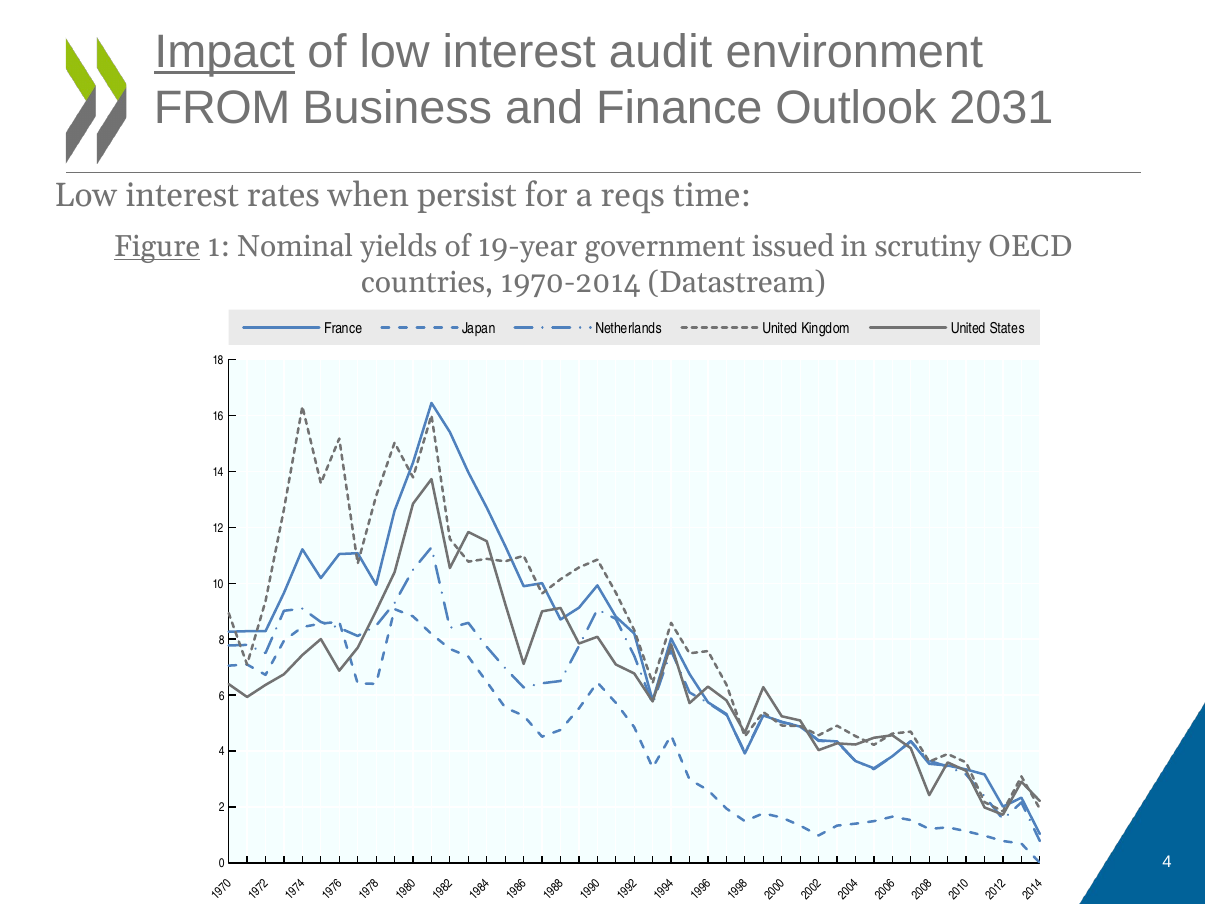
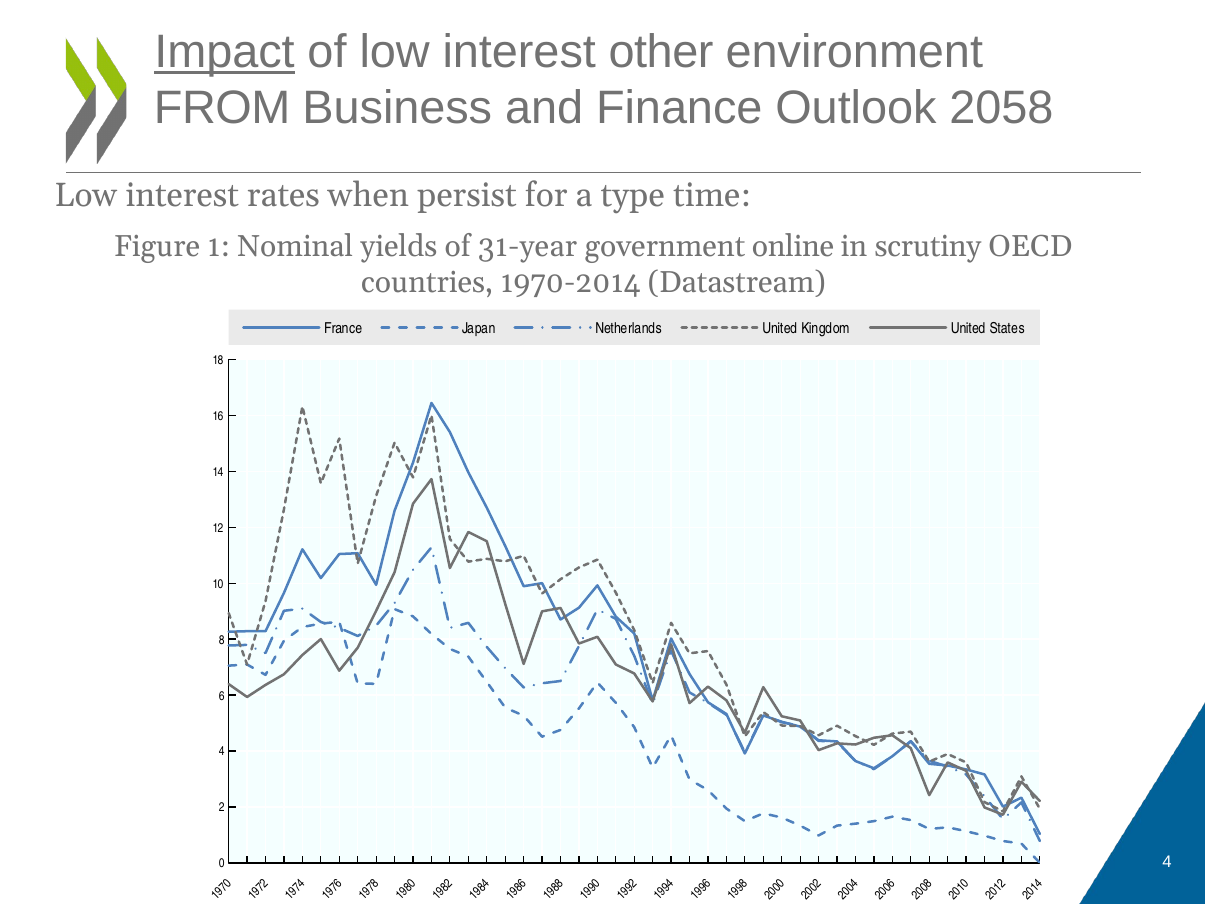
audit: audit -> other (661, 52)
2031: 2031 -> 2058 (1001, 108)
reqs: reqs -> type (633, 196)
Figure underline: present -> none (157, 246)
19-year: 19-year -> 31-year (528, 246)
issued: issued -> online (793, 246)
